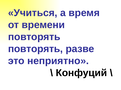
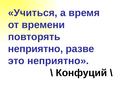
повторять: повторять -> неприятно (35, 49)
